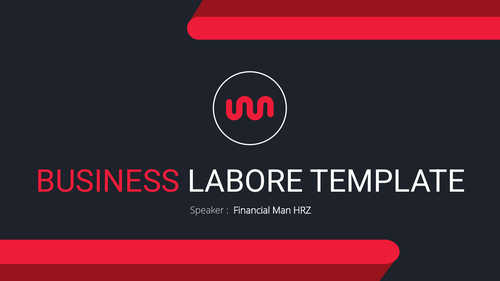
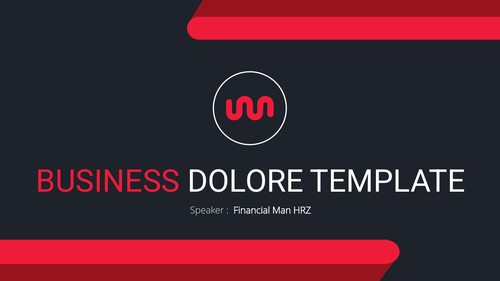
LABORE: LABORE -> DOLORE (246, 182)
